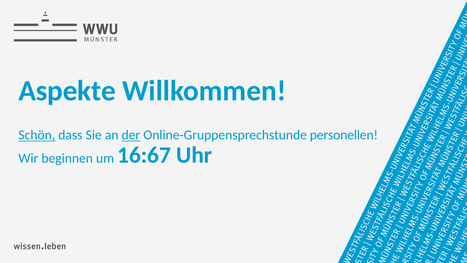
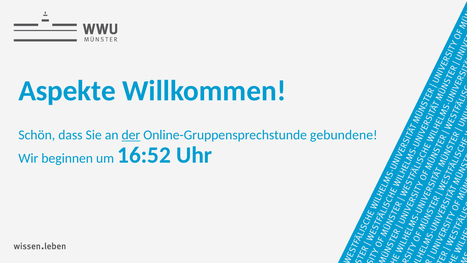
Schön underline: present -> none (37, 135)
personellen: personellen -> gebundene (344, 135)
16:67: 16:67 -> 16:52 (144, 155)
